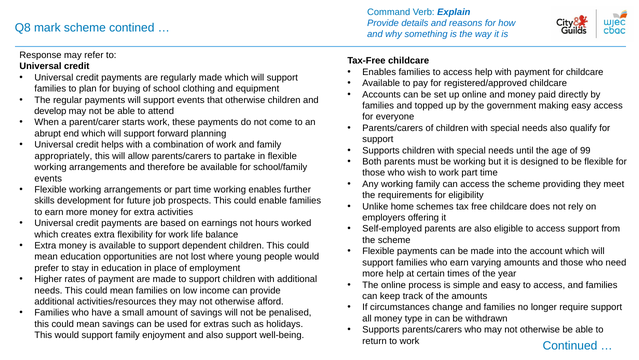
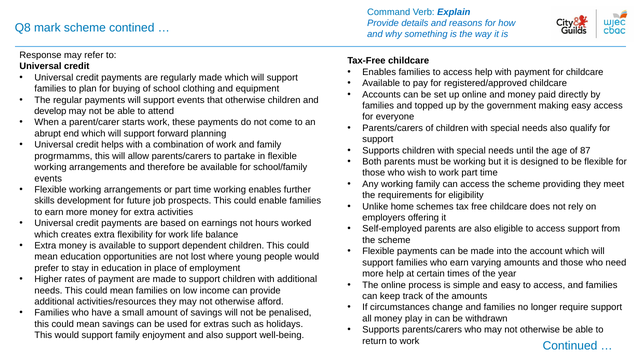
99: 99 -> 87 (585, 150)
appropriately: appropriately -> progrmamms (63, 156)
type: type -> play (414, 318)
